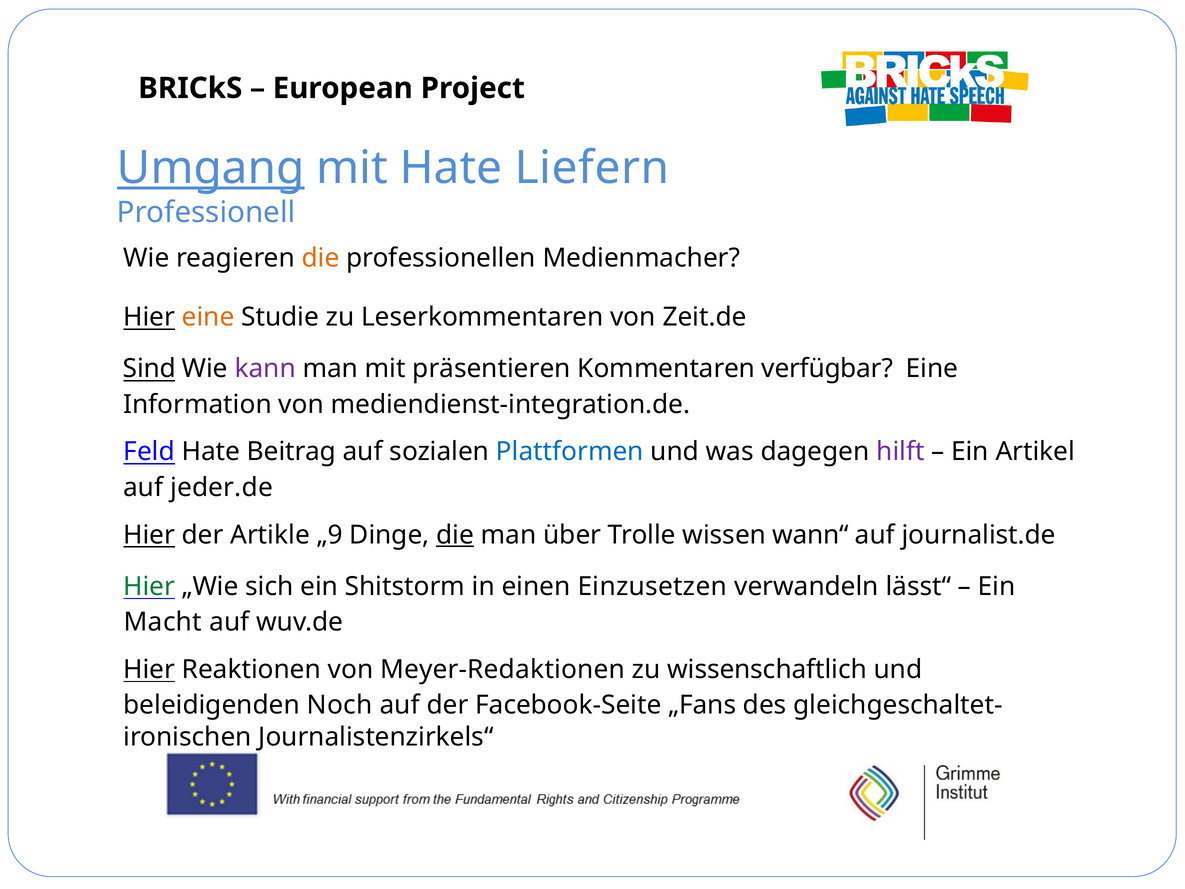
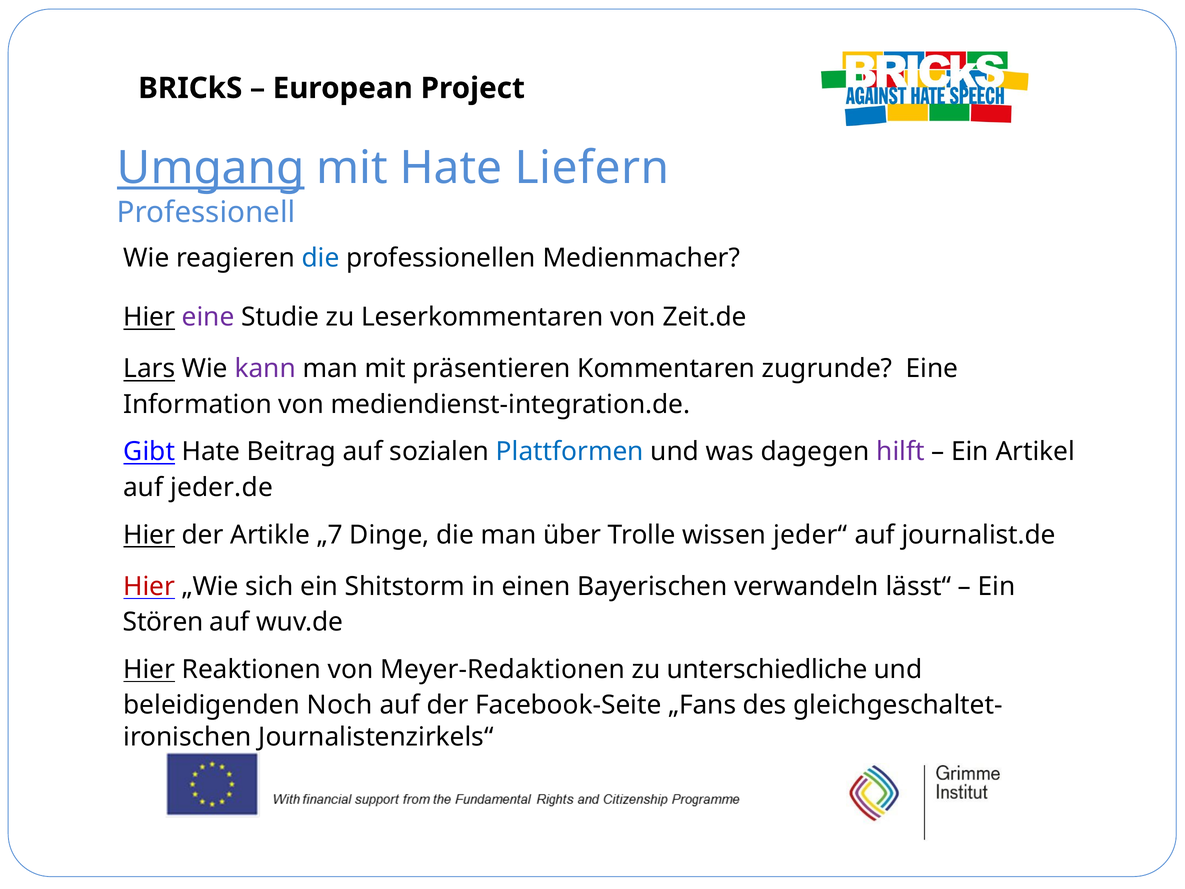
die colour: orange -> blue (321, 258)
eine colour: orange -> purple (208, 317)
Sind: Sind -> Lars (149, 369)
verfügbar: verfügbar -> zugrunde (827, 369)
Feld: Feld -> Gibt (149, 452)
„9: „9 -> „7 (330, 535)
die underline: present -> none (455, 535)
wann“: wann“ -> jeder“ (810, 535)
Hier colour: green -> red (149, 586)
Einzusetzen: Einzusetzen -> Bayerischen (652, 586)
Macht: Macht -> Stören (163, 622)
wissenschaftlich: wissenschaftlich -> unterschiedliche (767, 669)
